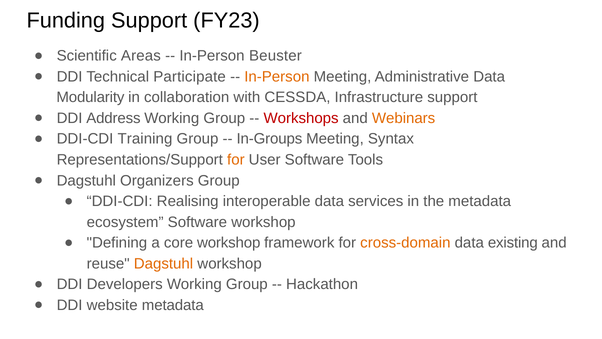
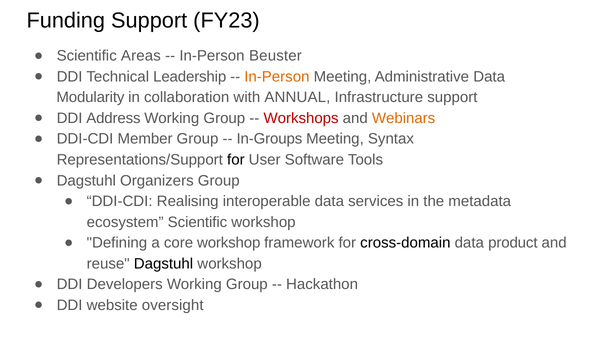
Participate: Participate -> Leadership (190, 77)
CESSDA: CESSDA -> ANNUAL (297, 97)
Training: Training -> Member (145, 139)
for colour: orange -> black (236, 160)
ecosystem Software: Software -> Scientific (197, 222)
cross-domain colour: orange -> black (405, 243)
existing: existing -> product (513, 243)
Dagstuhl colour: orange -> black (164, 263)
website metadata: metadata -> oversight (173, 305)
